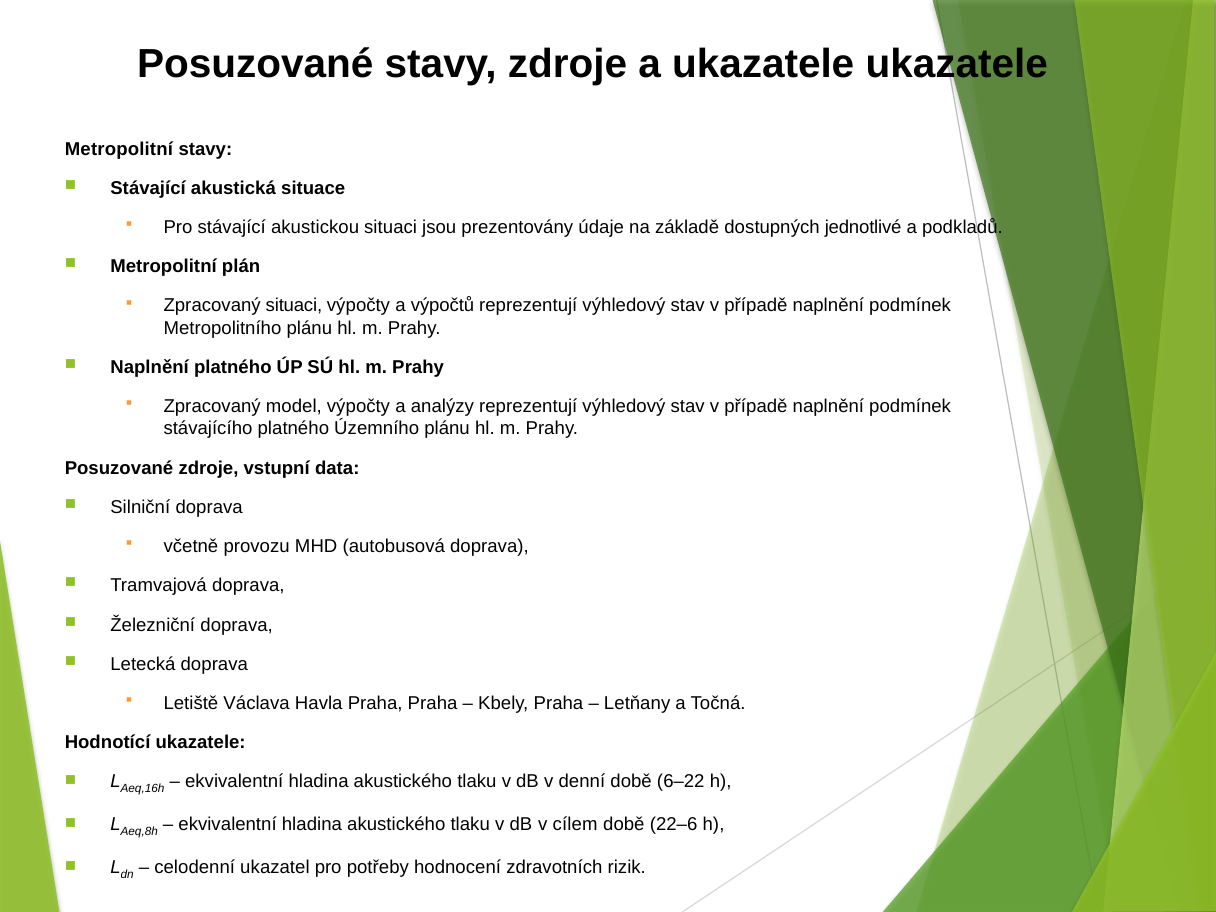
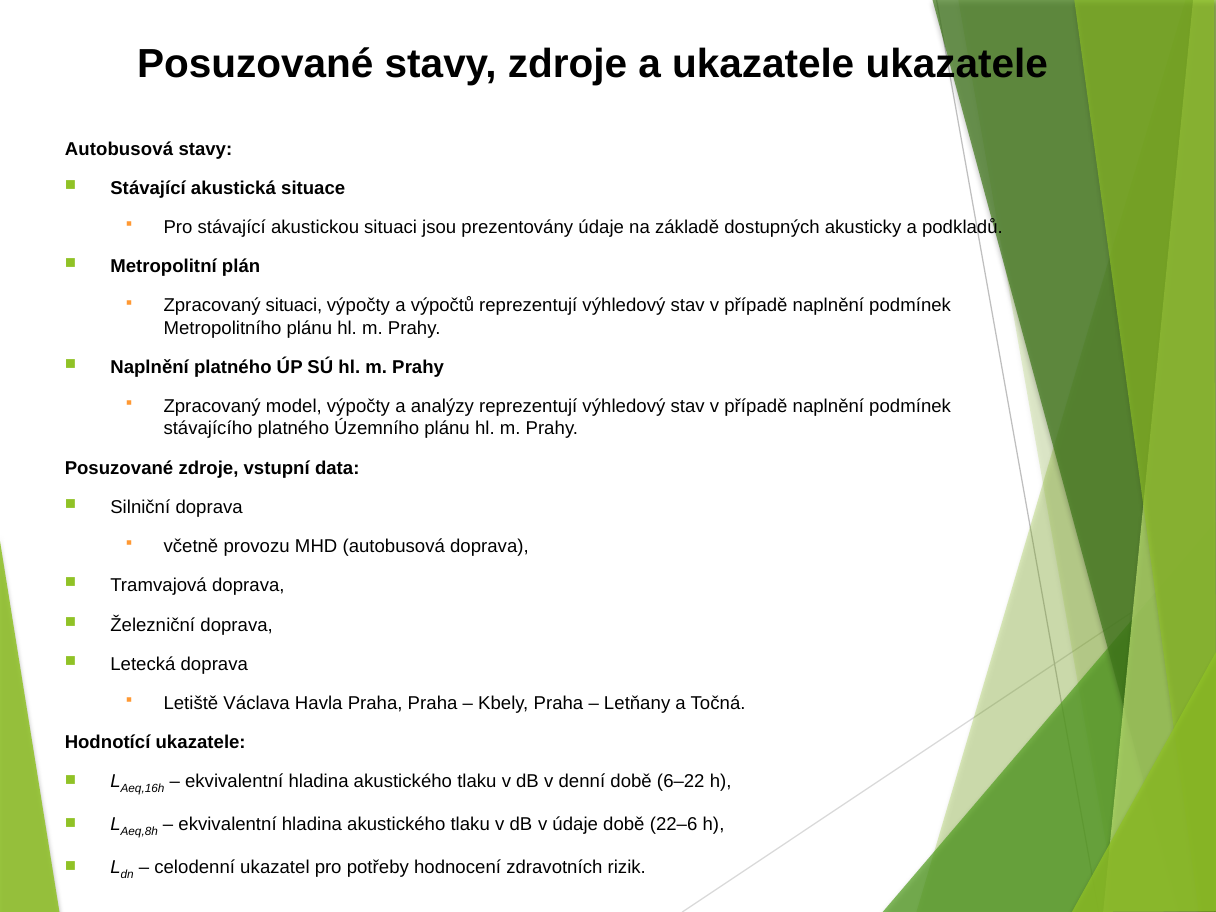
Metropolitní: Metropolitní -> Autobusová (119, 149)
jednotlivé: jednotlivé -> akusticky (863, 227)
v cílem: cílem -> údaje (575, 825)
